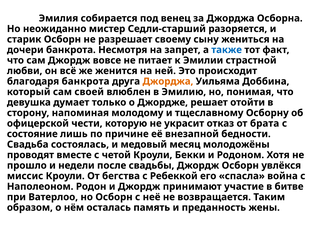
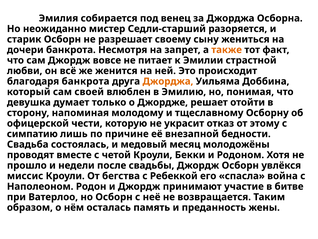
также colour: blue -> orange (227, 50)
брата: брата -> этому (265, 123)
состояние: состояние -> симпатию (32, 134)
